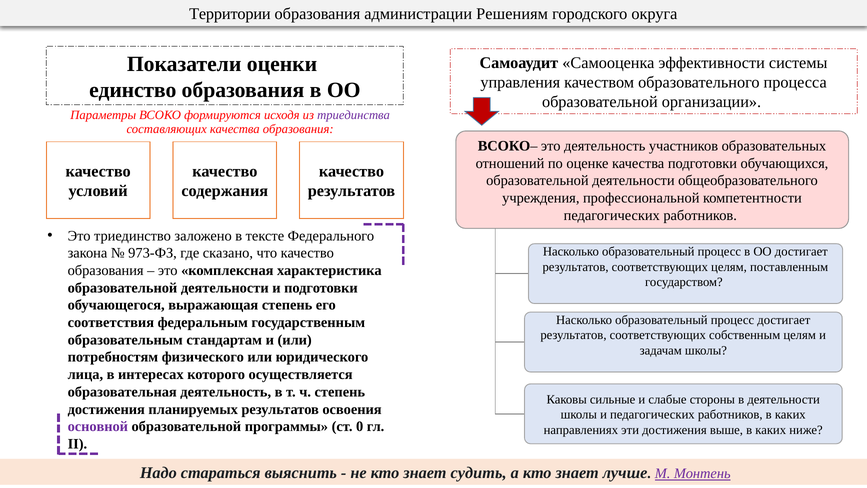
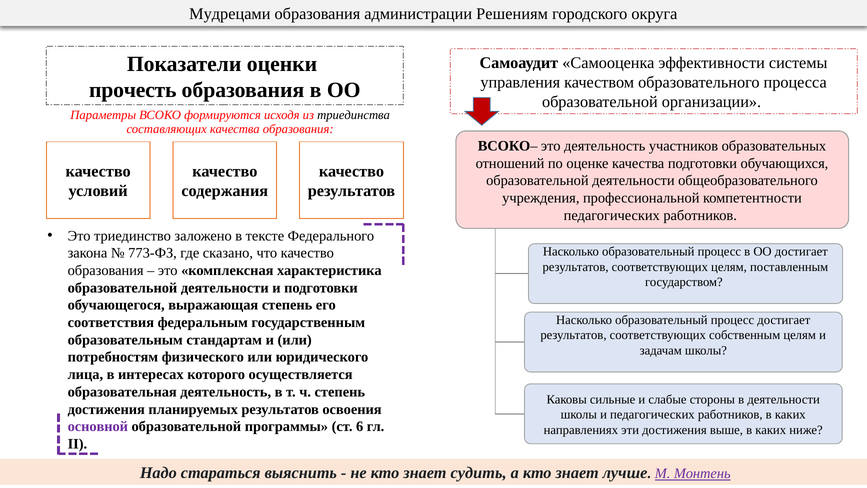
Территории: Территории -> Мудрецами (230, 14)
единство: единство -> прочесть (133, 90)
триединства colour: purple -> black (354, 115)
973-ФЗ: 973-ФЗ -> 773-ФЗ (153, 253)
0: 0 -> 6 (360, 426)
